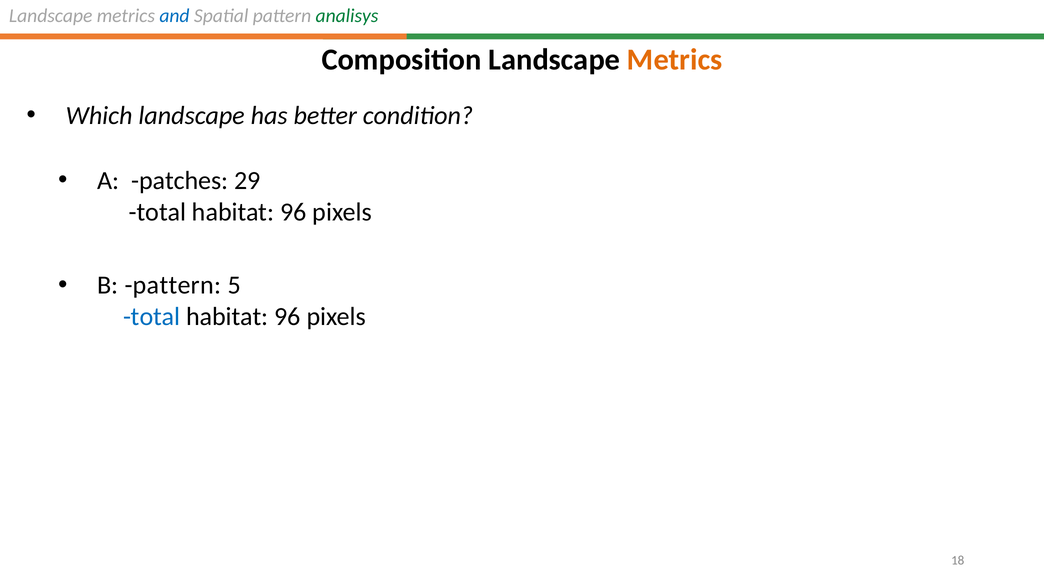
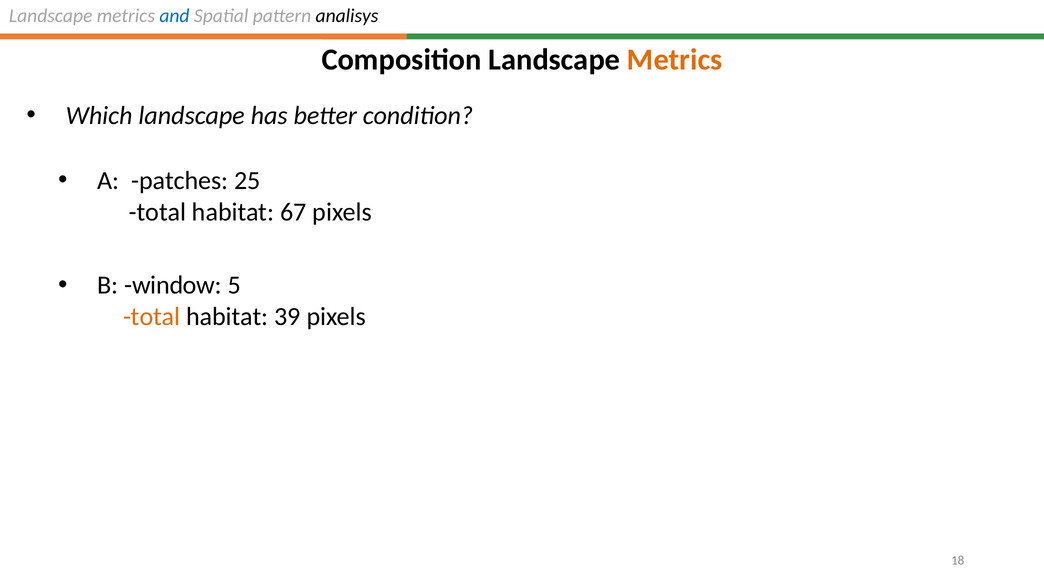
analisys colour: green -> black (347, 16)
29: 29 -> 25 (247, 181)
96: 96 -> 67 (293, 212)
B pattern: pattern -> window (173, 285)
total colour: blue -> orange (152, 317)
96: 96 -> 39 (287, 317)
